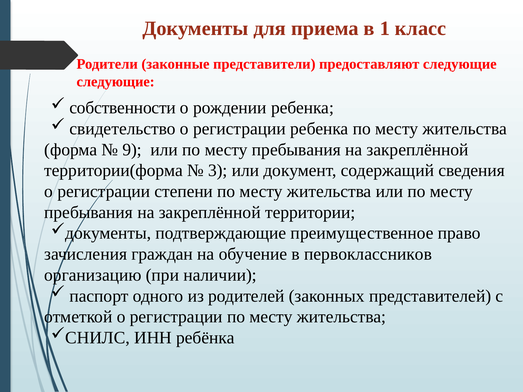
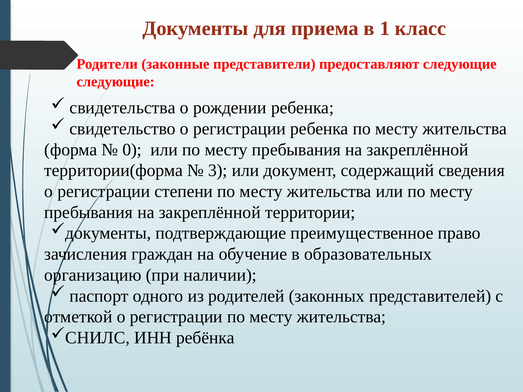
собственности: собственности -> свидетельства (123, 108)
9: 9 -> 0 (132, 150)
первоклассников: первоклассников -> образовательных (368, 254)
